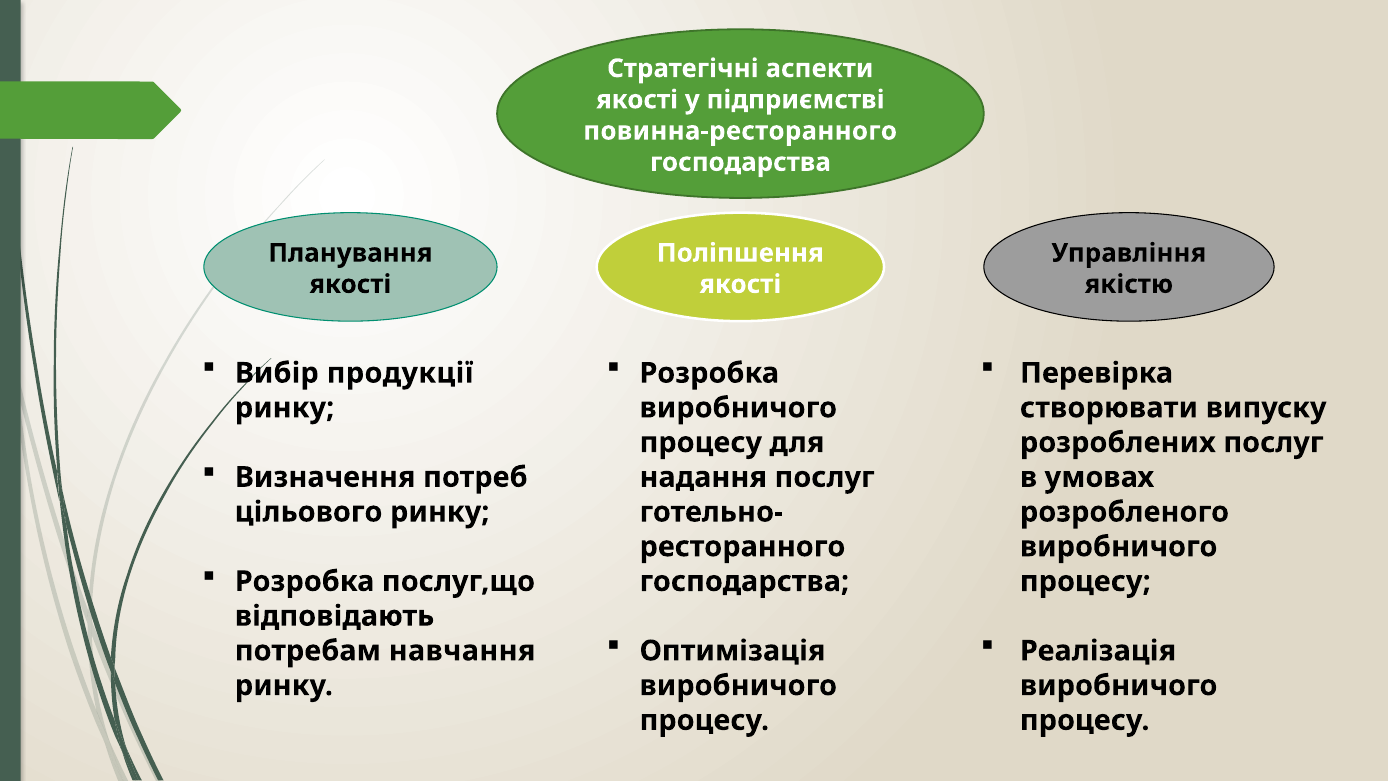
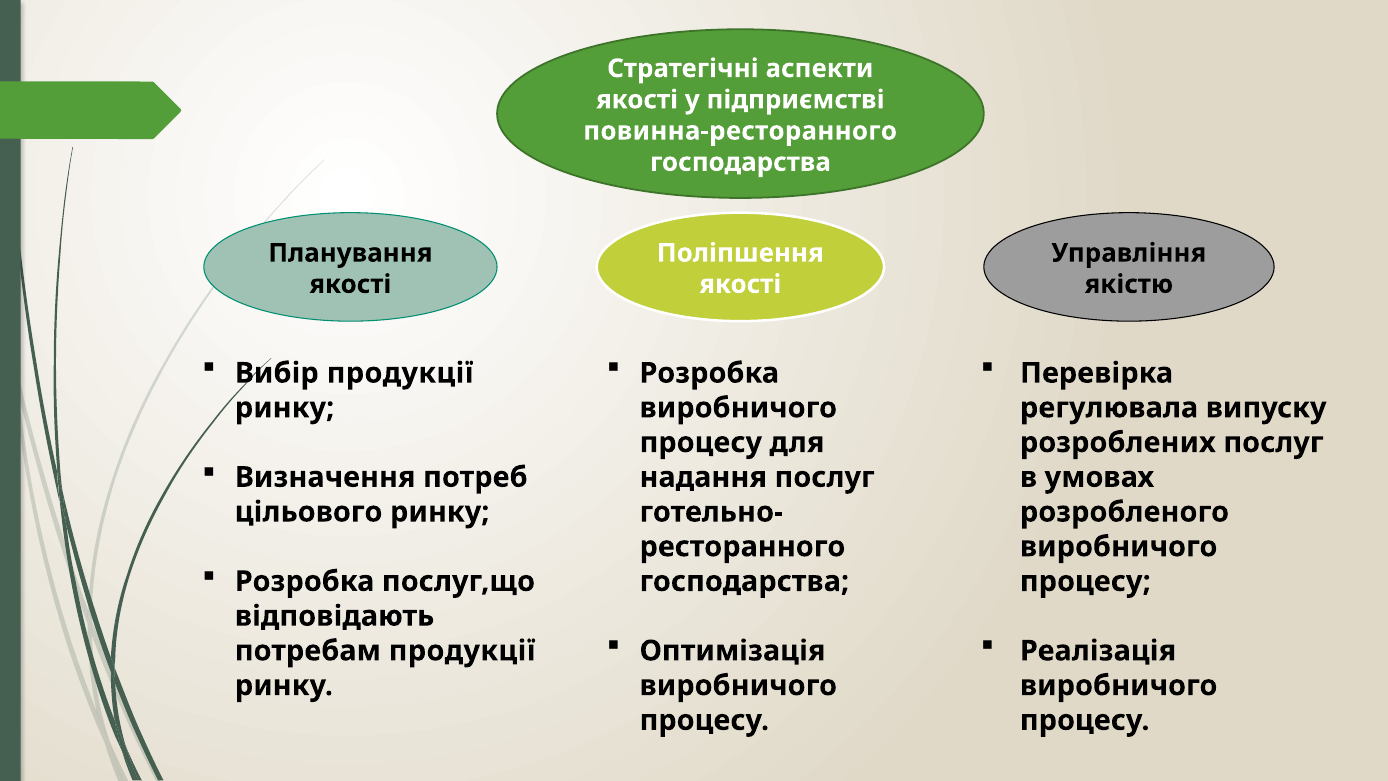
створювати: створювати -> регулювала (1109, 408)
потребам навчання: навчання -> продукції (462, 651)
